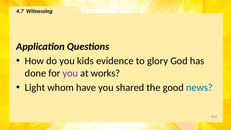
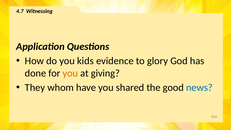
you colour: purple -> orange (70, 73)
works: works -> giving (105, 73)
Light: Light -> They (35, 88)
